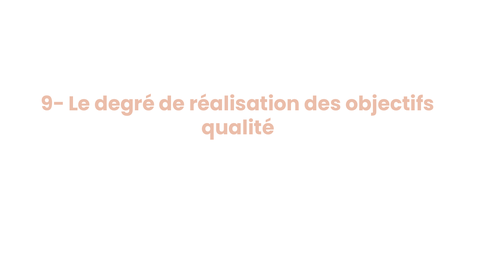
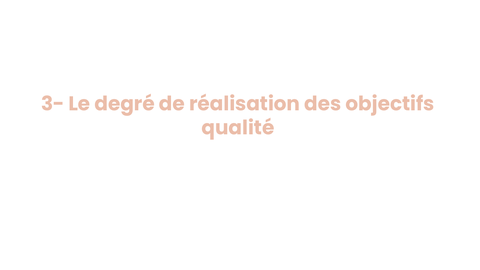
9-: 9- -> 3- (53, 104)
